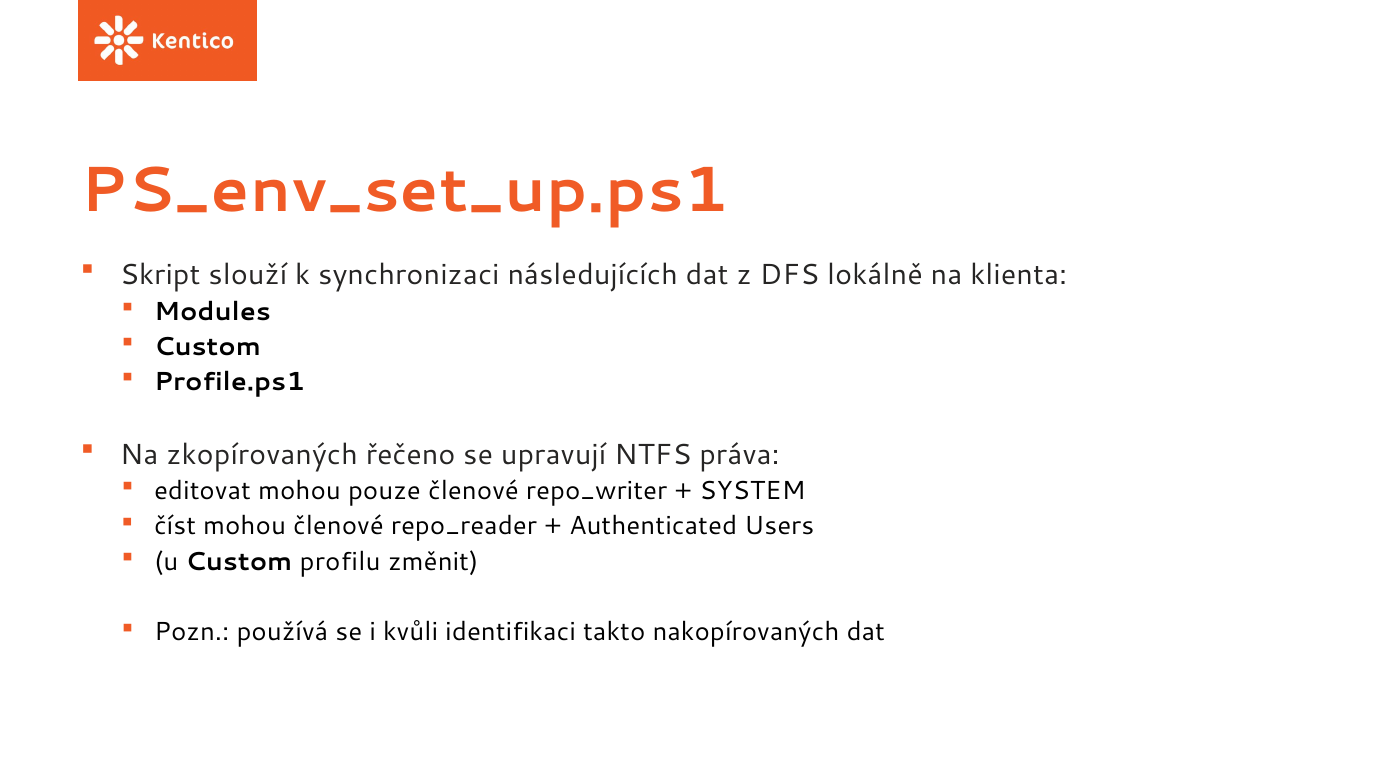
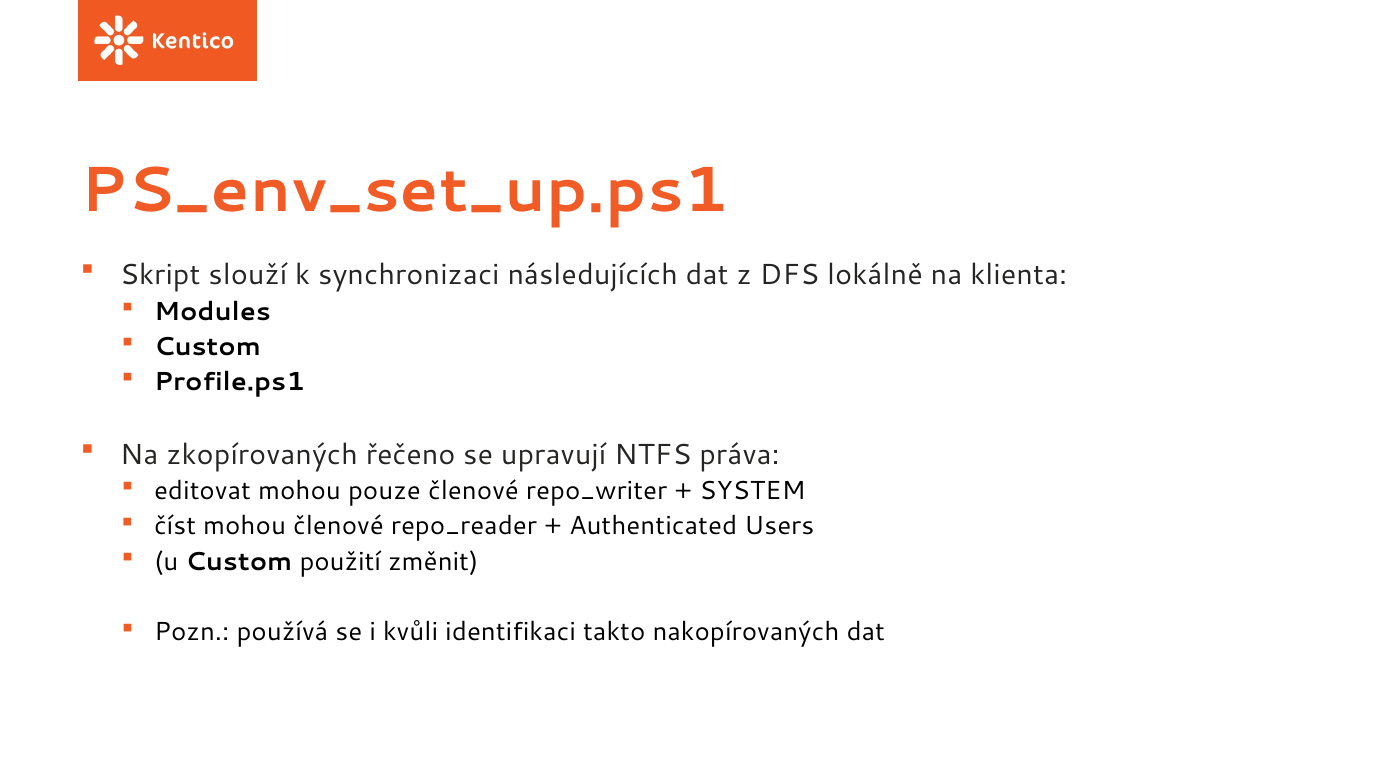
profilu: profilu -> použití (340, 562)
